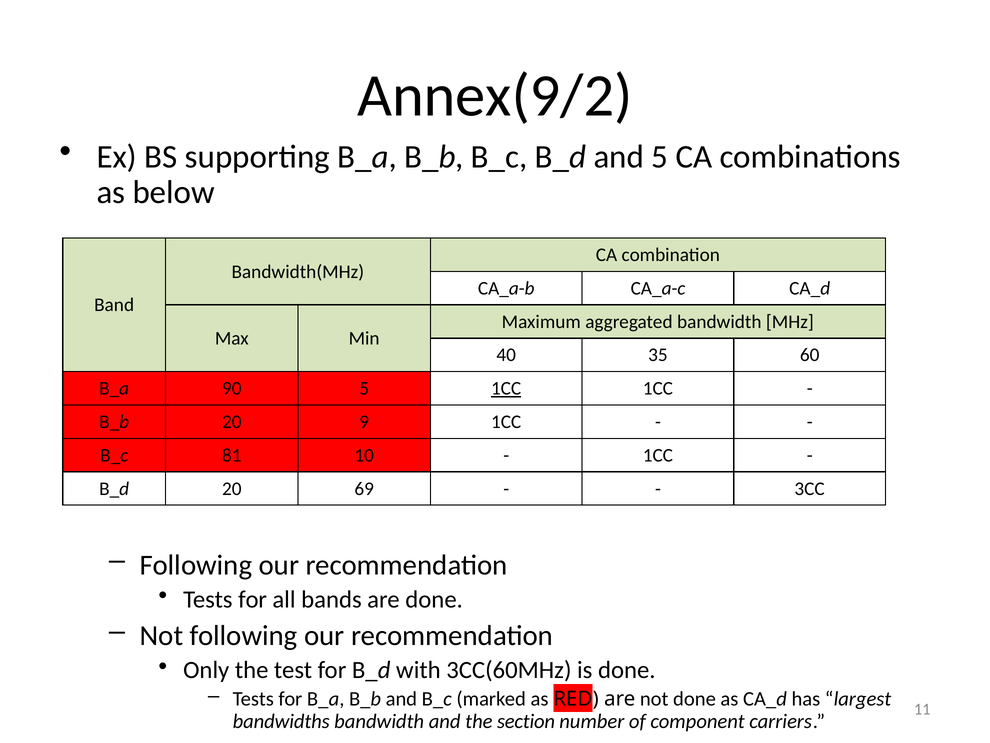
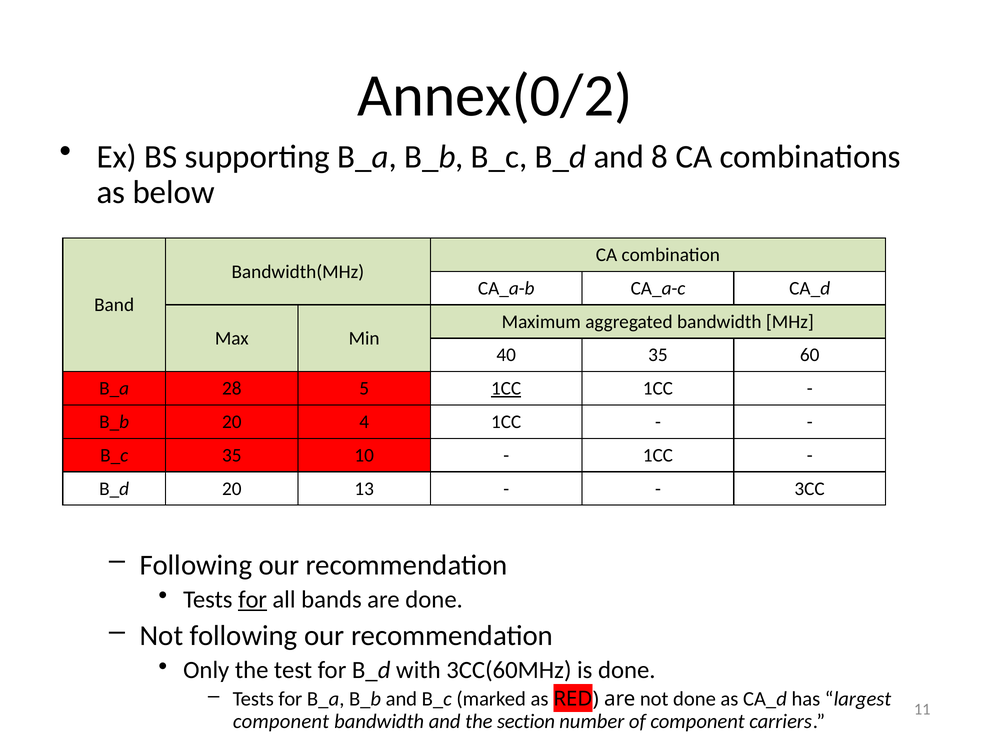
Annex(9/2: Annex(9/2 -> Annex(0/2 (495, 96)
and 5: 5 -> 8 (660, 157)
90: 90 -> 28 (232, 388)
9: 9 -> 4 (364, 422)
B_c 81: 81 -> 35 (232, 455)
69: 69 -> 13 (364, 488)
for underline: none -> present (253, 599)
bandwidths: bandwidths -> component (281, 721)
